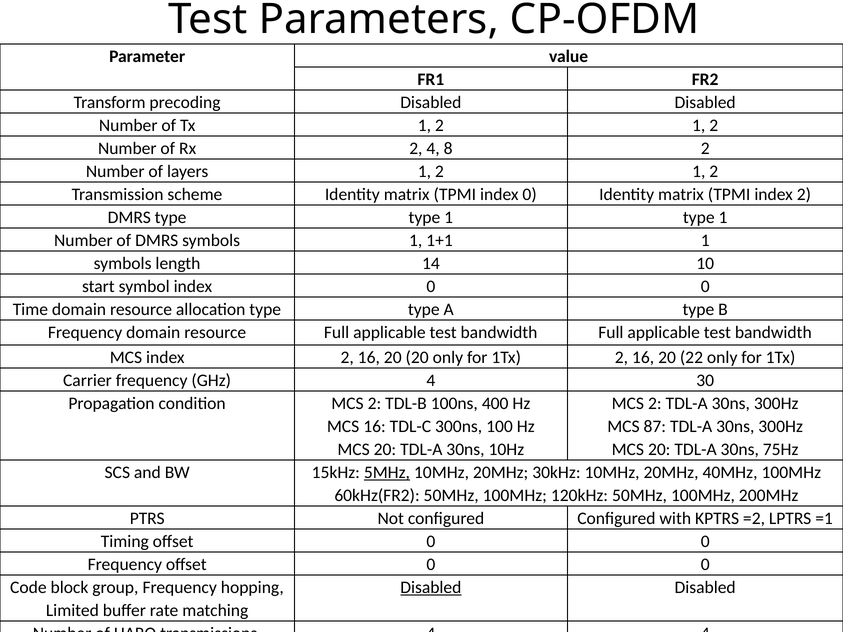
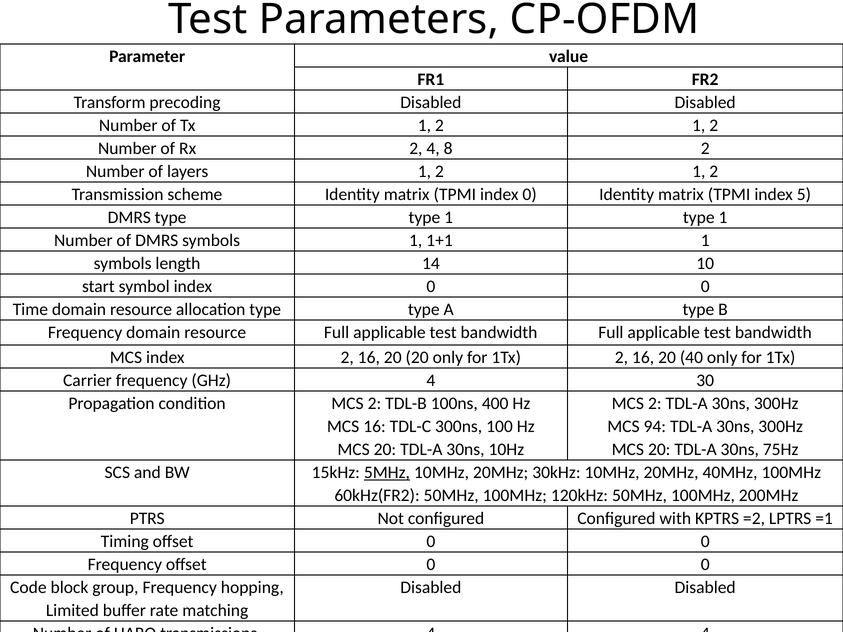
TPMI index 2: 2 -> 5 (804, 195)
22: 22 -> 40 (691, 357)
87: 87 -> 94 (655, 426)
Disabled underline: present -> none (431, 588)
